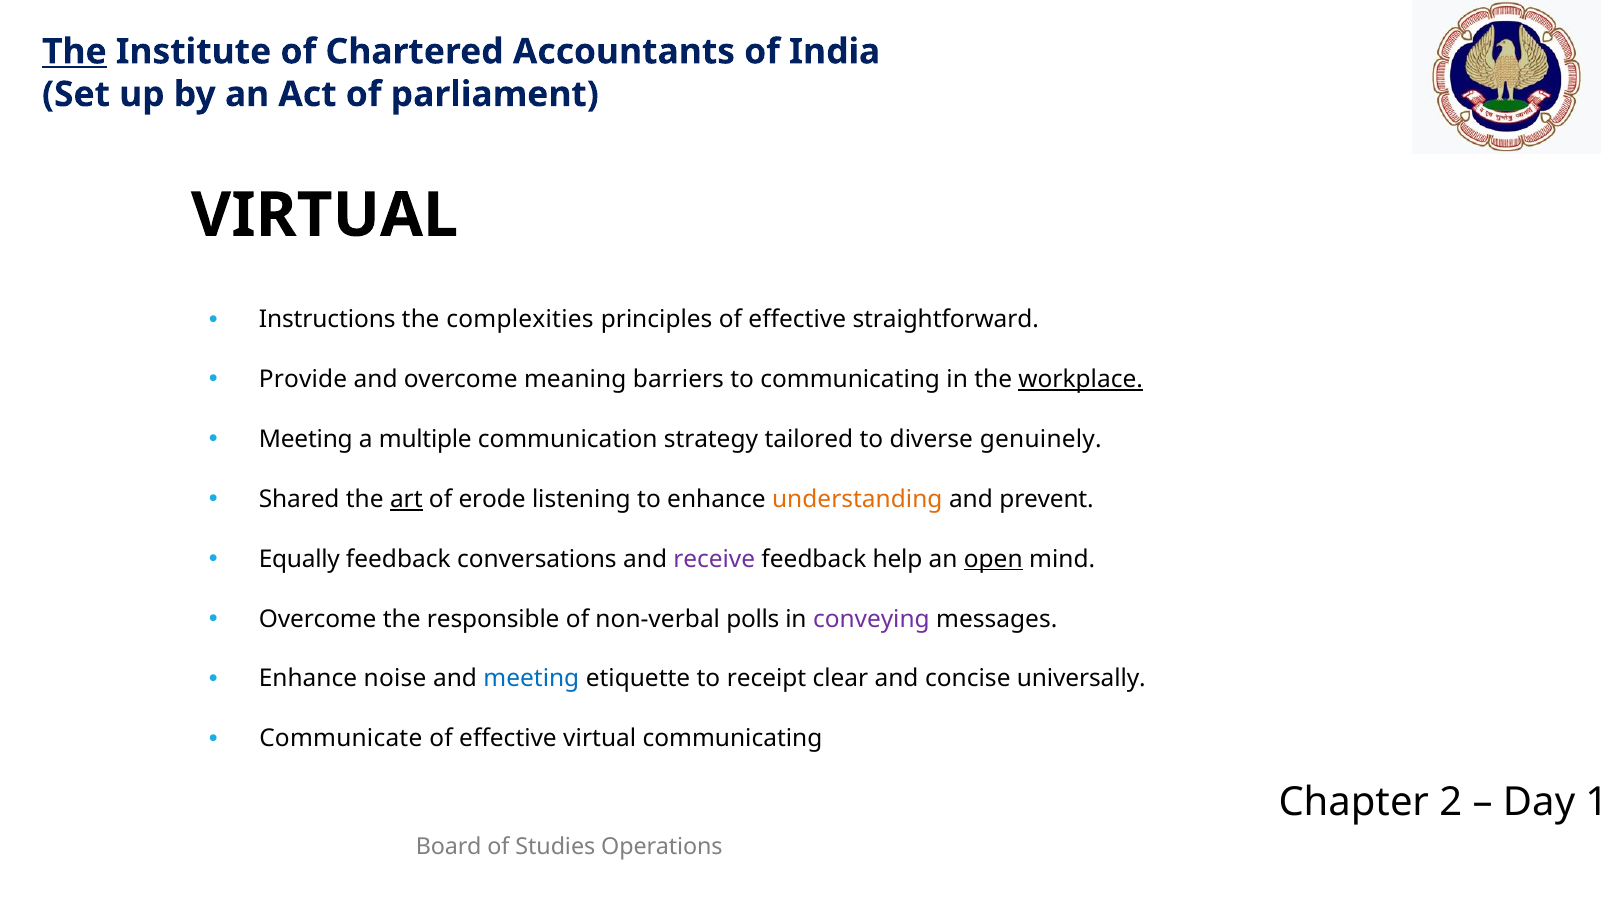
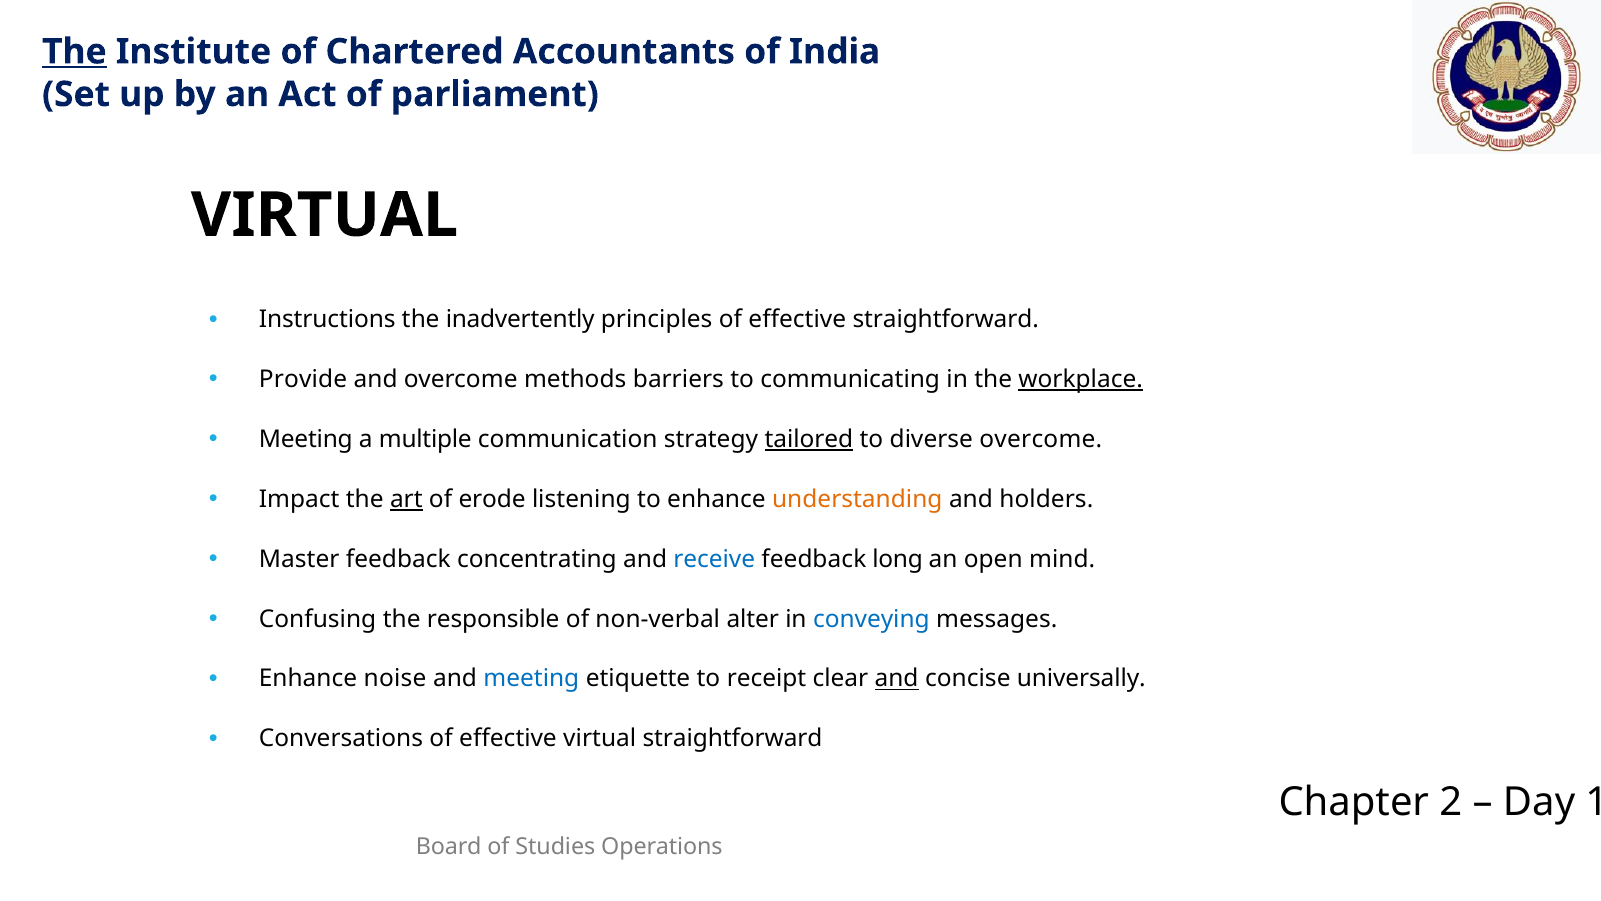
complexities: complexities -> inadvertently (520, 320)
meaning: meaning -> methods (575, 380)
tailored underline: none -> present (809, 439)
diverse genuinely: genuinely -> overcome (1041, 439)
Shared: Shared -> Impact (299, 499)
prevent: prevent -> holders (1046, 499)
Equally: Equally -> Master (299, 559)
conversations: conversations -> concentrating (537, 559)
receive colour: purple -> blue (714, 559)
help: help -> long (898, 559)
open underline: present -> none (993, 559)
Overcome: Overcome -> Confusing (318, 619)
polls: polls -> alter (753, 619)
conveying colour: purple -> blue (871, 619)
and underline: none -> present (897, 679)
Communicate: Communicate -> Conversations (341, 738)
virtual communicating: communicating -> straightforward (733, 738)
